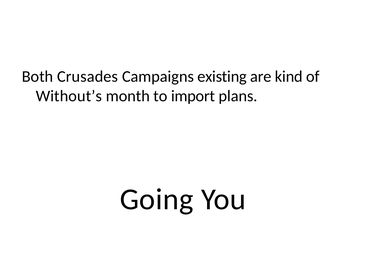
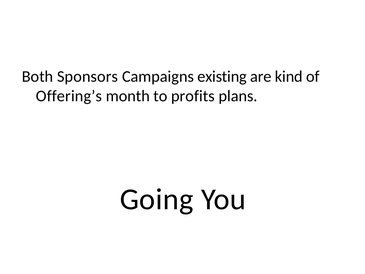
Crusades: Crusades -> Sponsors (88, 77)
Without’s: Without’s -> Offering’s (69, 96)
import: import -> profits (193, 96)
